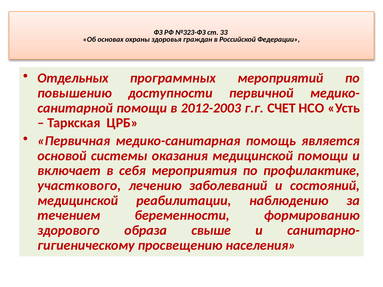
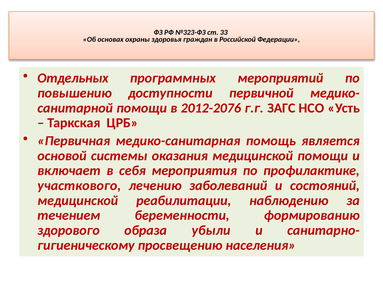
2012-2003: 2012-2003 -> 2012-2076 (211, 108)
СЧЕТ: СЧЕТ -> ЗАГС (281, 108)
свыше: свыше -> убыли (211, 231)
